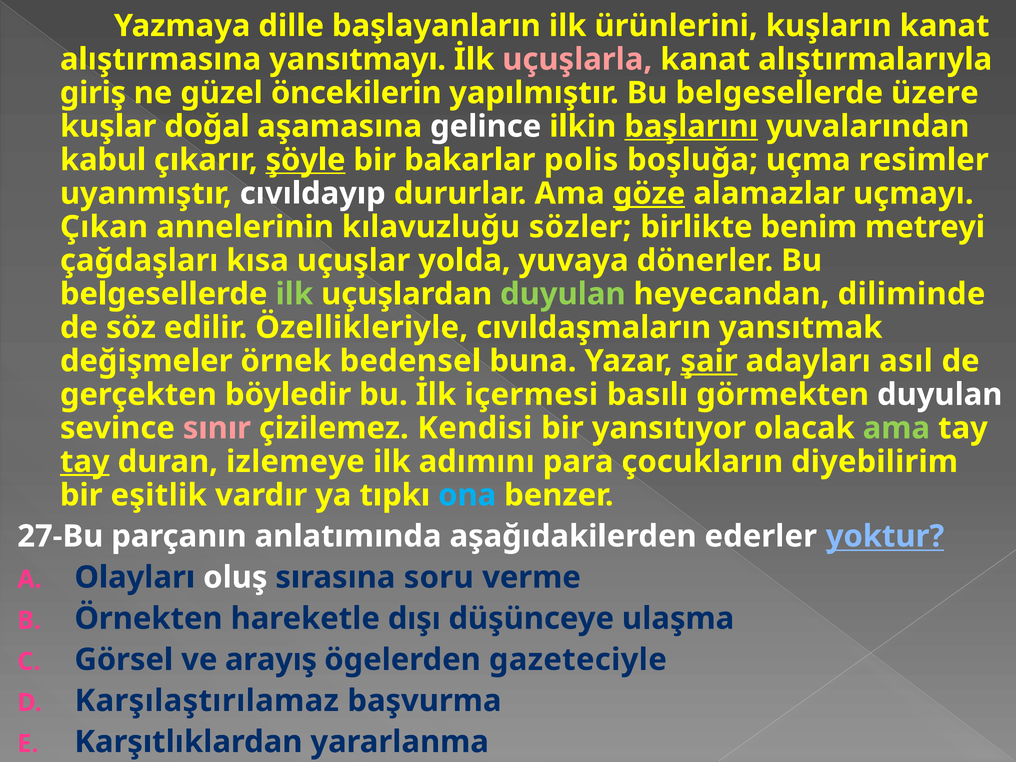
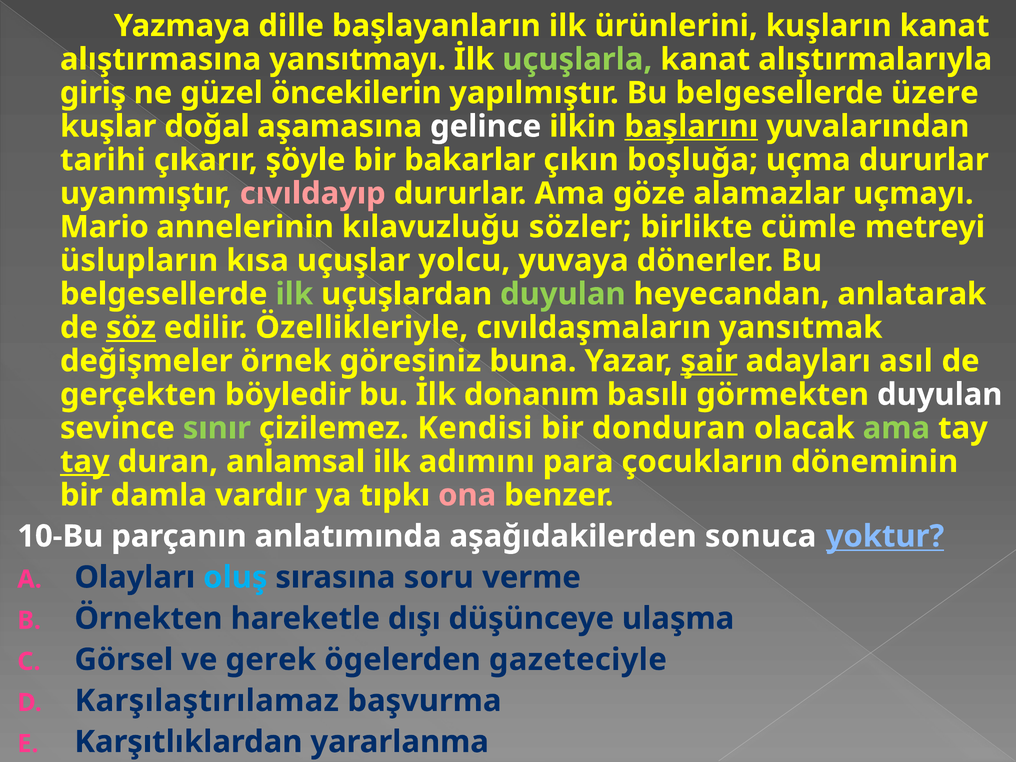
uçuşlarla colour: pink -> light green (577, 59)
kabul: kabul -> tarihi (103, 160)
şöyle underline: present -> none (306, 160)
polis: polis -> çıkın (581, 160)
uçma resimler: resimler -> dururlar (924, 160)
cıvıldayıp colour: white -> pink (313, 193)
göze underline: present -> none (649, 193)
Çıkan: Çıkan -> Mario (104, 227)
benim: benim -> cümle (809, 227)
çağdaşları: çağdaşları -> üslupların (139, 261)
yolda: yolda -> yolcu (464, 261)
diliminde: diliminde -> anlatarak (912, 294)
söz underline: none -> present (131, 328)
bedensel: bedensel -> göresiniz (410, 361)
içermesi: içermesi -> donanım (532, 395)
sınır colour: pink -> light green (217, 428)
yansıtıyor: yansıtıyor -> donduran (669, 428)
izlemeye: izlemeye -> anlamsal (296, 462)
diyebilirim: diyebilirim -> döneminin (875, 462)
eşitlik: eşitlik -> damla (159, 495)
ona colour: light blue -> pink (467, 495)
27-Bu: 27-Bu -> 10-Bu (60, 536)
ederler: ederler -> sonuca (761, 536)
oluş colour: white -> light blue (235, 577)
arayış: arayış -> gerek (271, 660)
